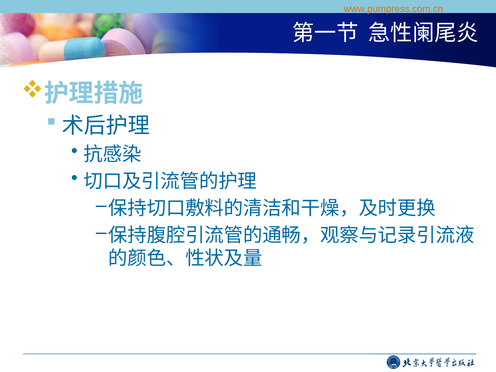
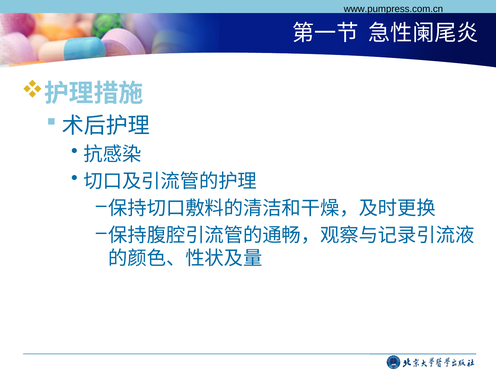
www.pumpress.com.cn colour: orange -> black (393, 9)
